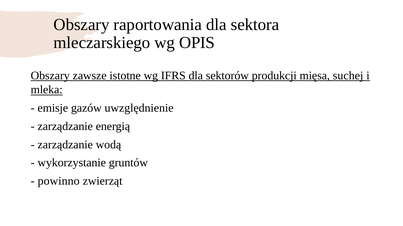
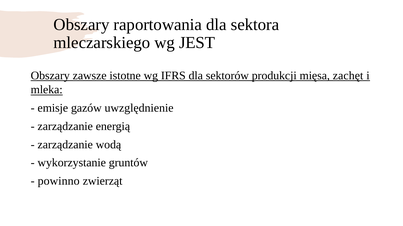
OPIS: OPIS -> JEST (197, 43)
suchej: suchej -> zachęt (348, 76)
